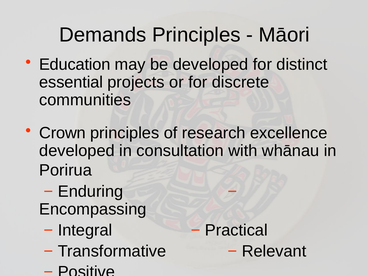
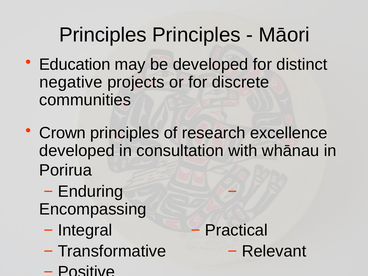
Demands: Demands -> Principles (103, 35)
essential: essential -> negative (71, 82)
